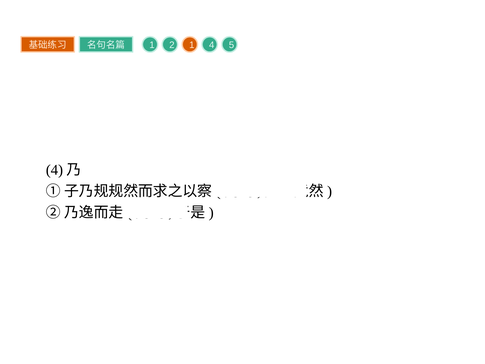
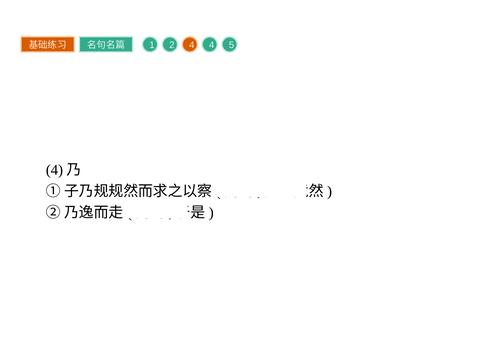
2 1: 1 -> 4 (192, 45)
